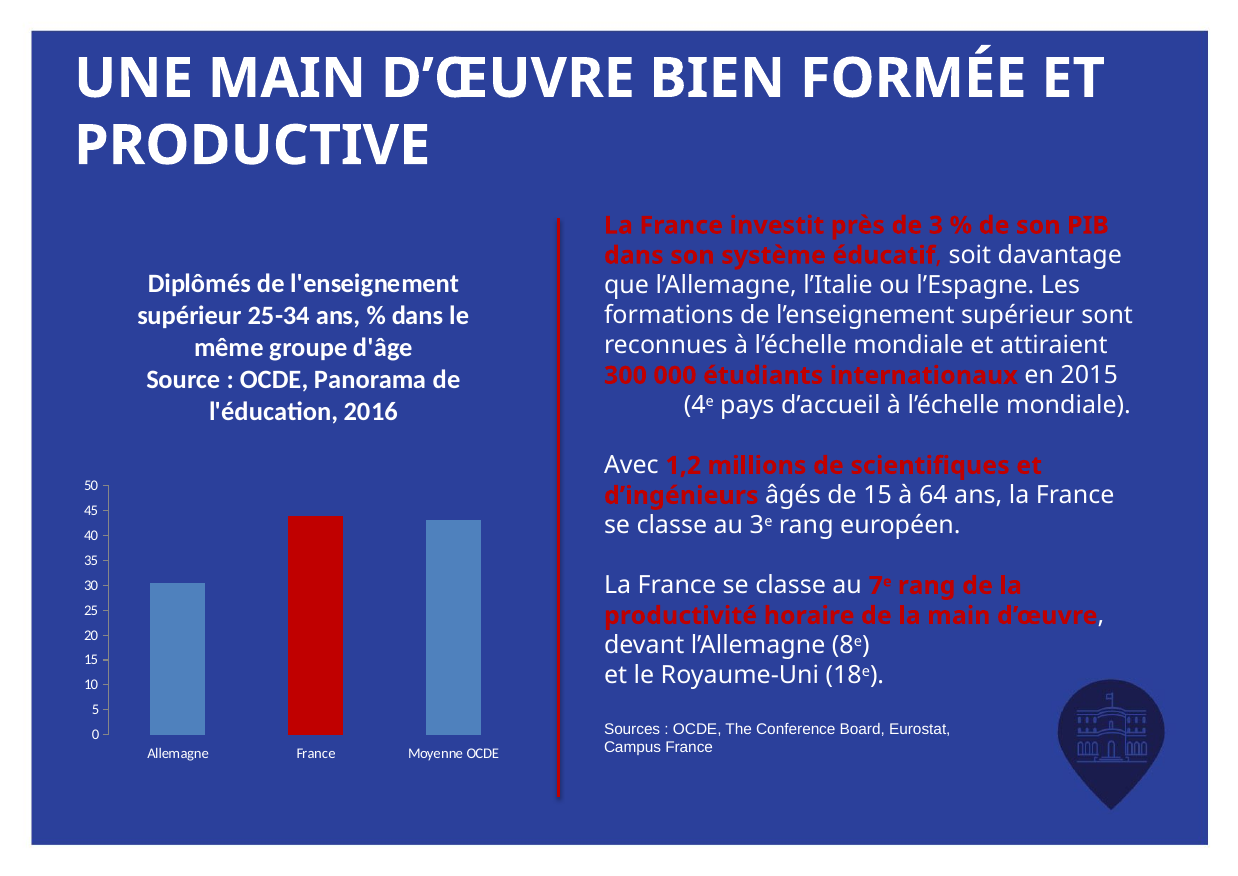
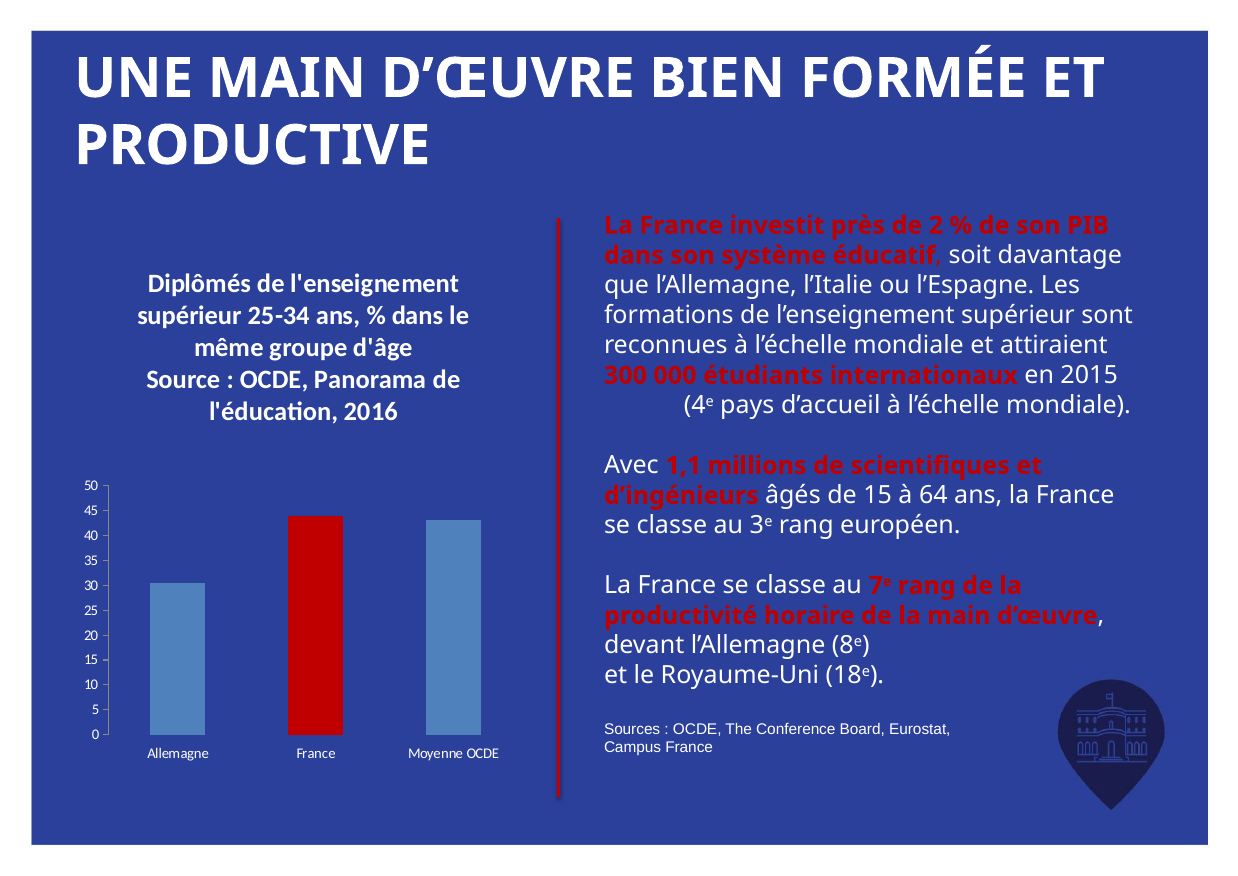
3: 3 -> 2 (936, 225)
1,2: 1,2 -> 1,1 (683, 466)
